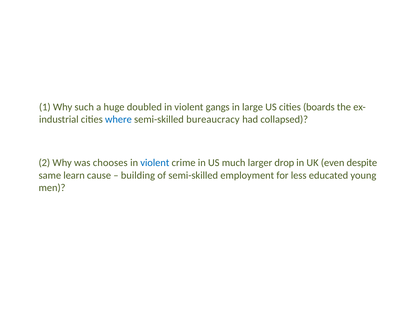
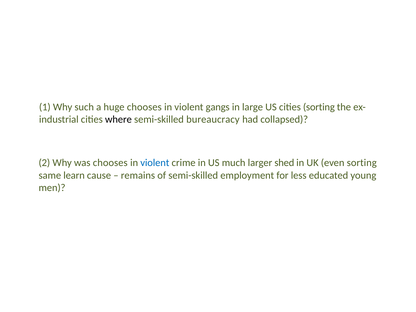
huge doubled: doubled -> chooses (144, 107)
cities boards: boards -> sorting (319, 107)
where colour: blue -> black (118, 120)
drop: drop -> shed (284, 163)
even despite: despite -> sorting (362, 163)
building: building -> remains (138, 175)
